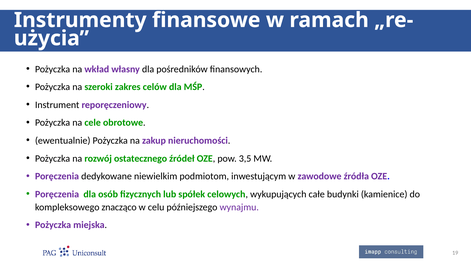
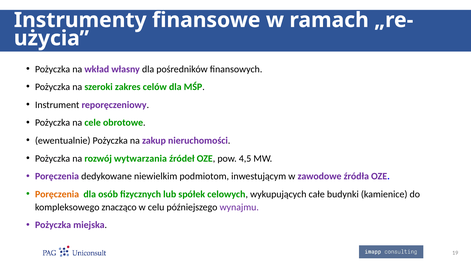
ostatecznego: ostatecznego -> wytwarzania (140, 158)
3,5: 3,5 -> 4,5 (245, 158)
Poręczenia colour: purple -> orange (57, 194)
